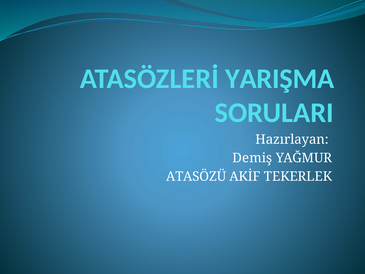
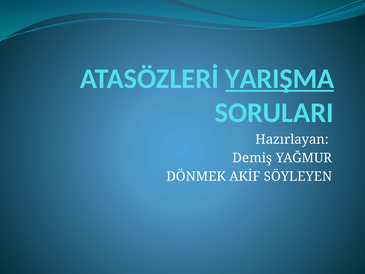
YARIŞMA underline: none -> present (280, 79)
ATASÖZÜ: ATASÖZÜ -> DÖNMEK (196, 176)
TEKERLEK: TEKERLEK -> SÖYLEYEN (298, 176)
